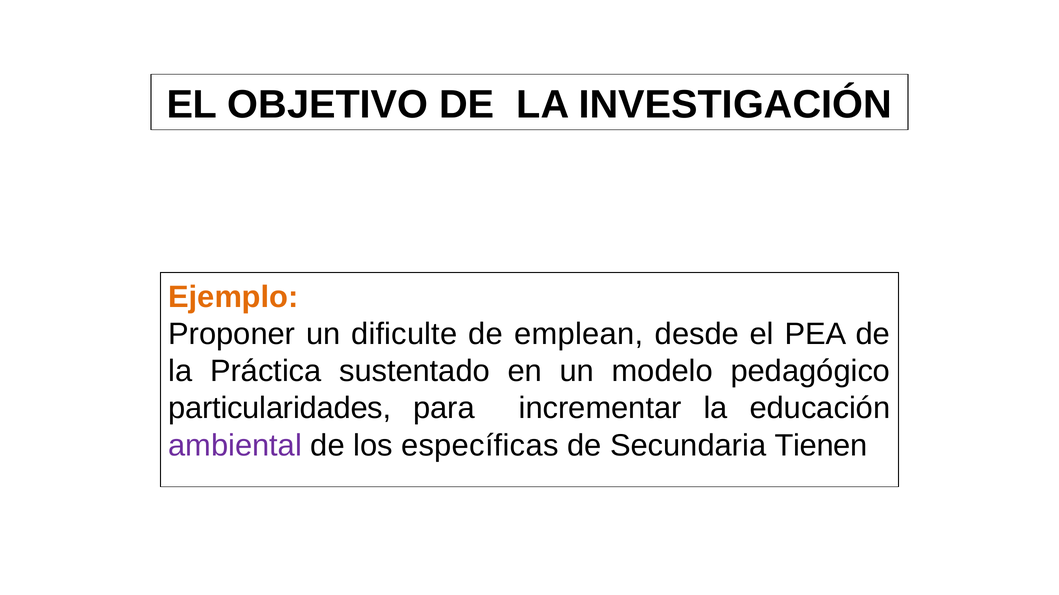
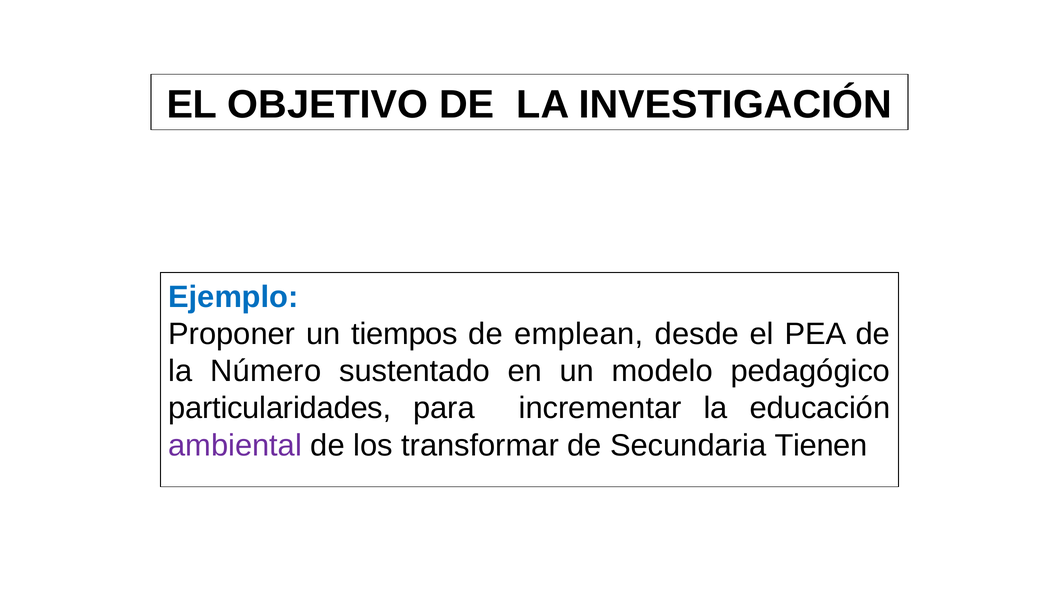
Ejemplo colour: orange -> blue (233, 297)
dificulte: dificulte -> tiempos (405, 335)
Práctica: Práctica -> Número (266, 372)
específicas: específicas -> transformar (480, 446)
